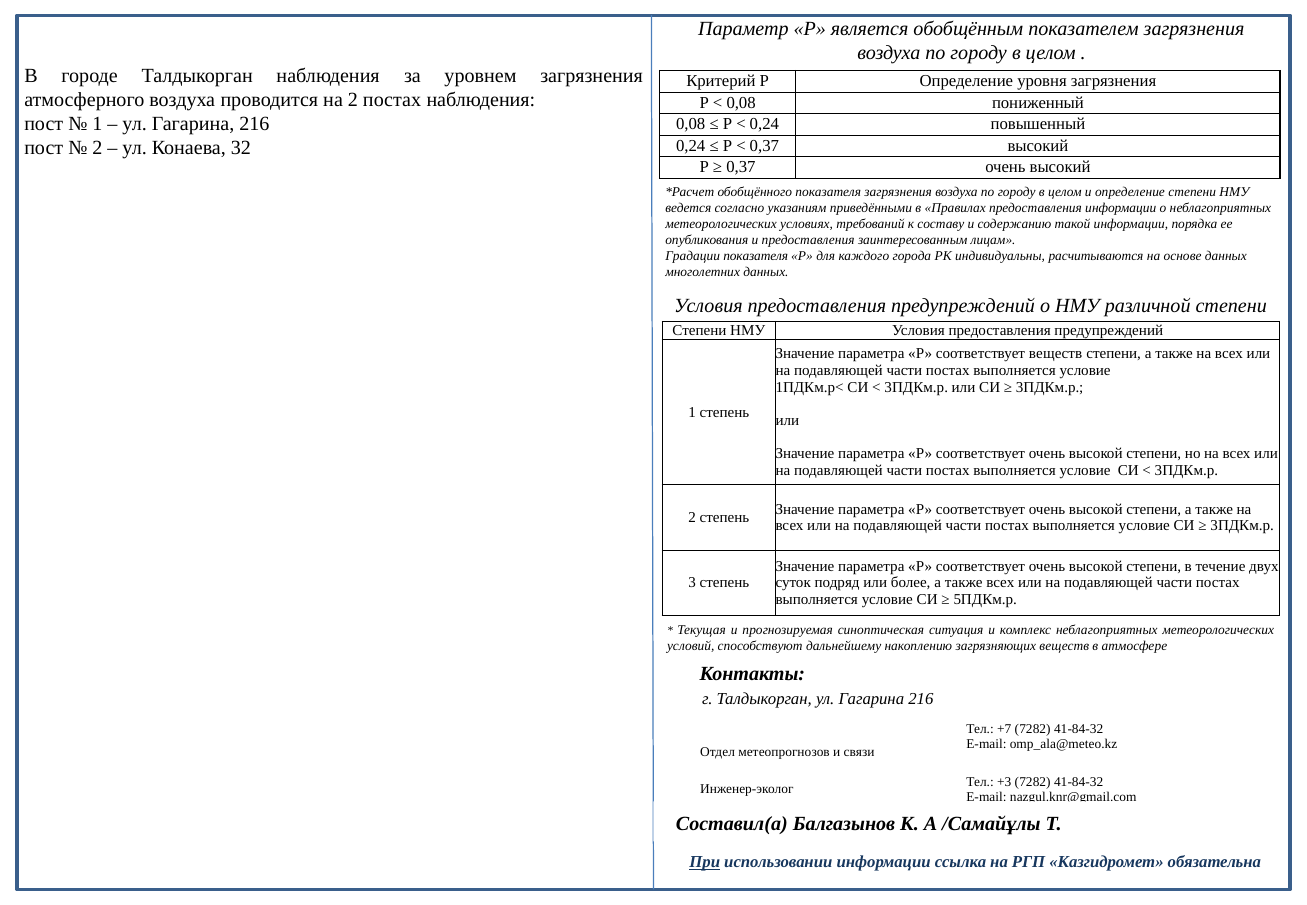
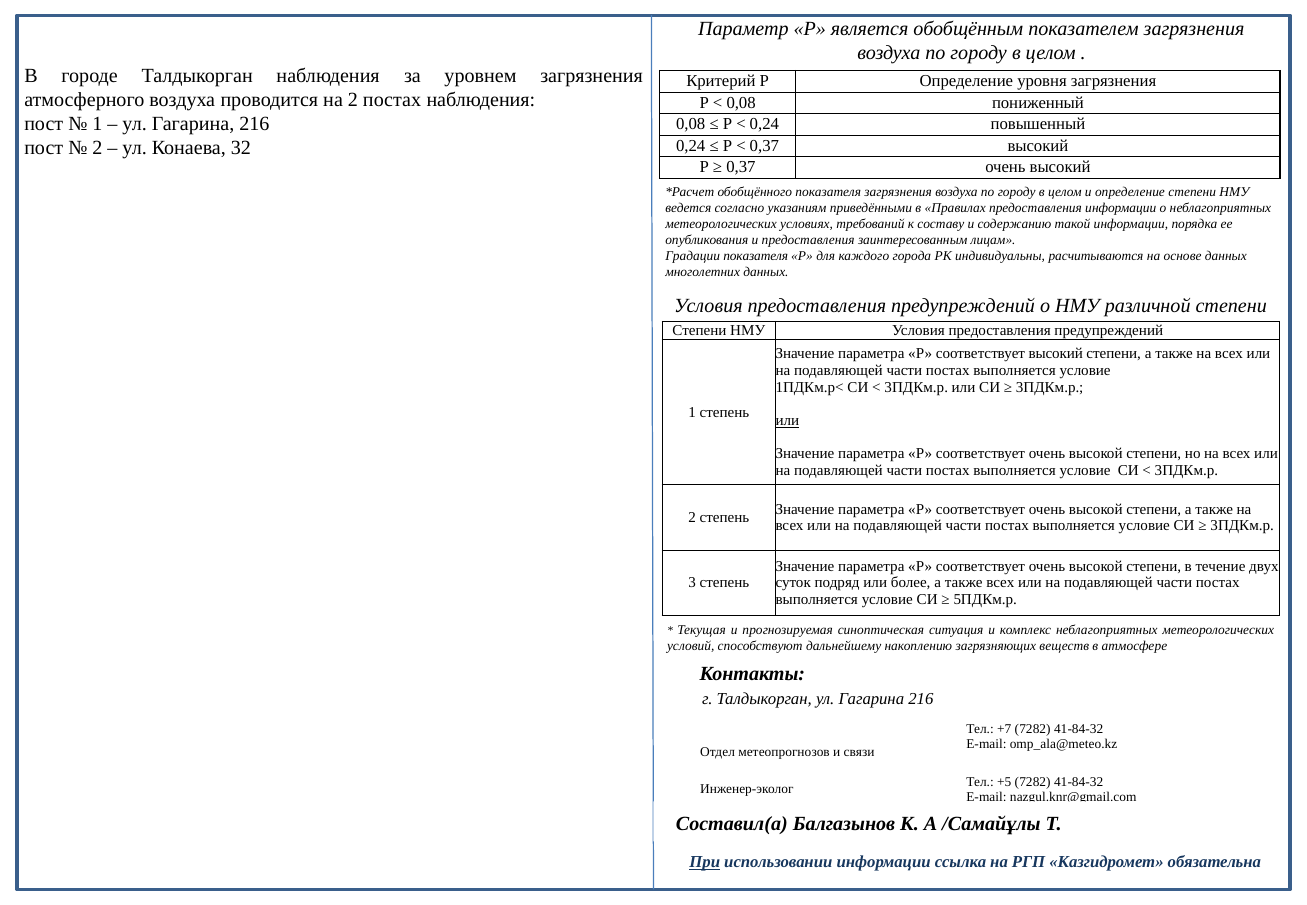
соответствует веществ: веществ -> высокий (1056, 354)
или underline: none -> present (787, 420)
+3: +3 -> +5 (1004, 782)
